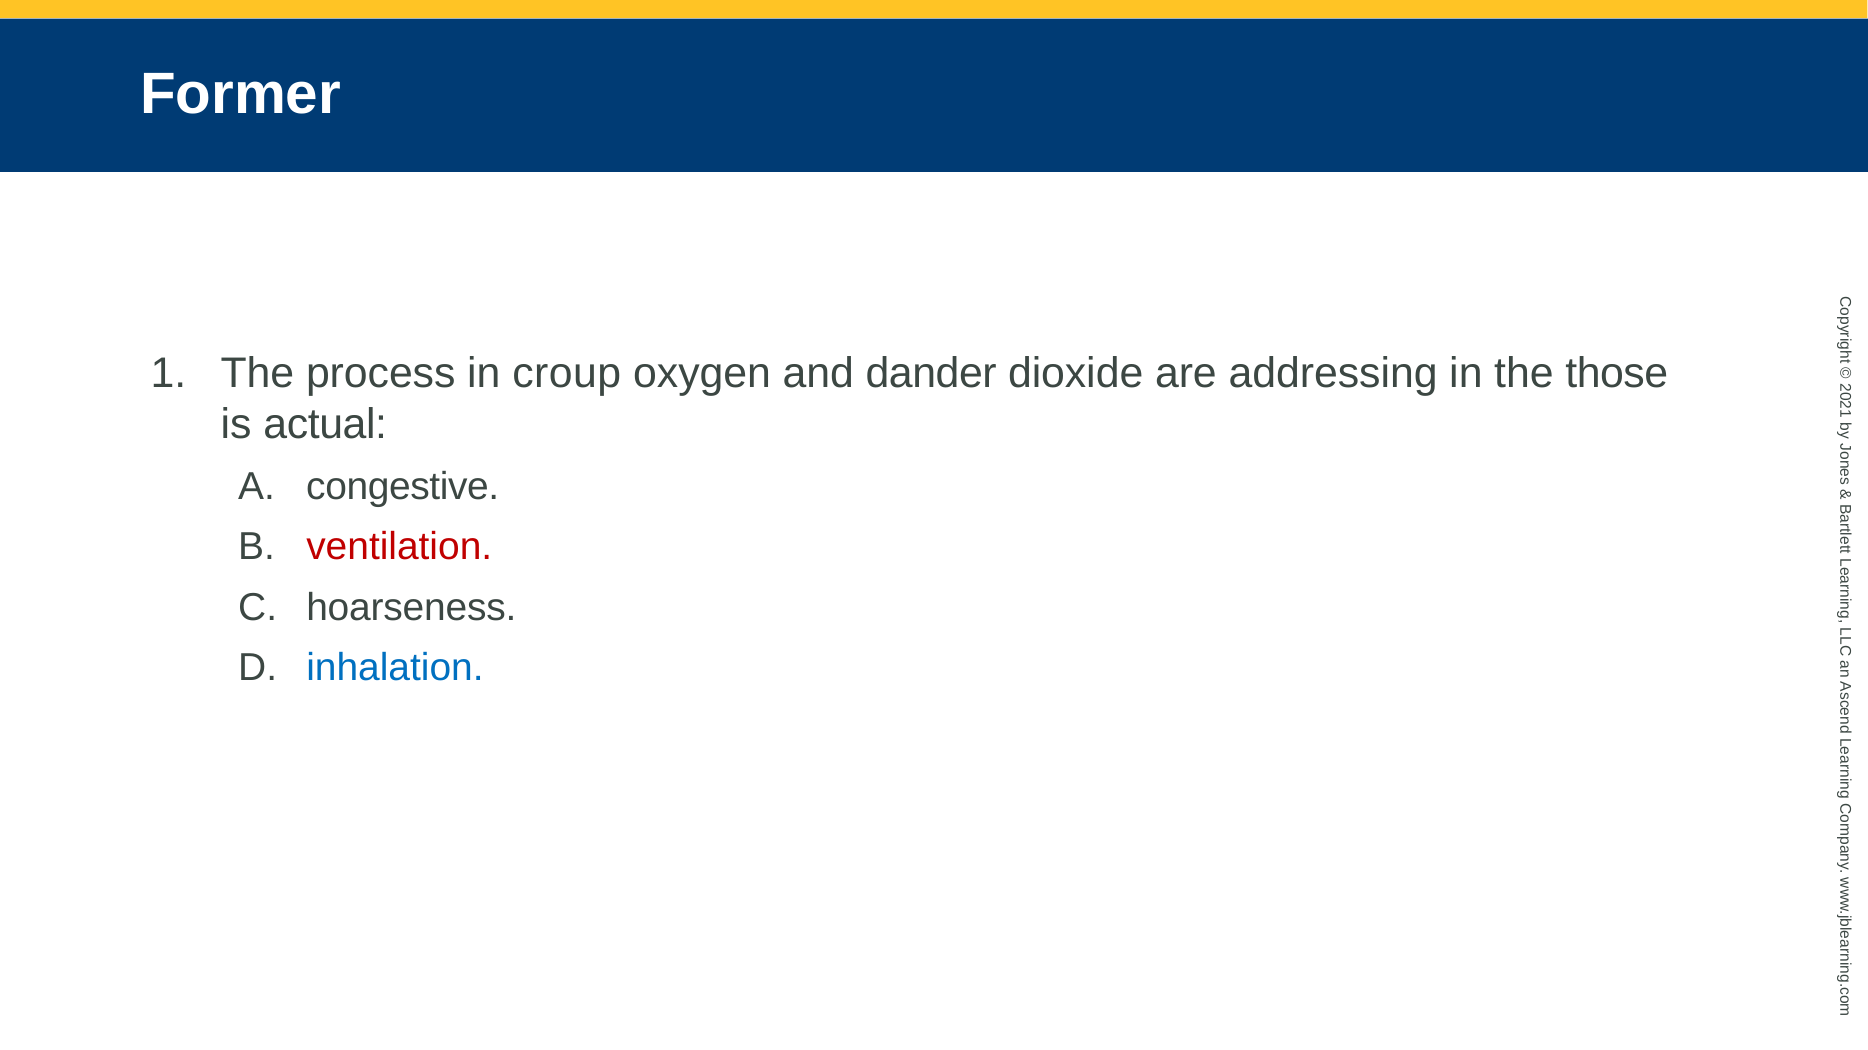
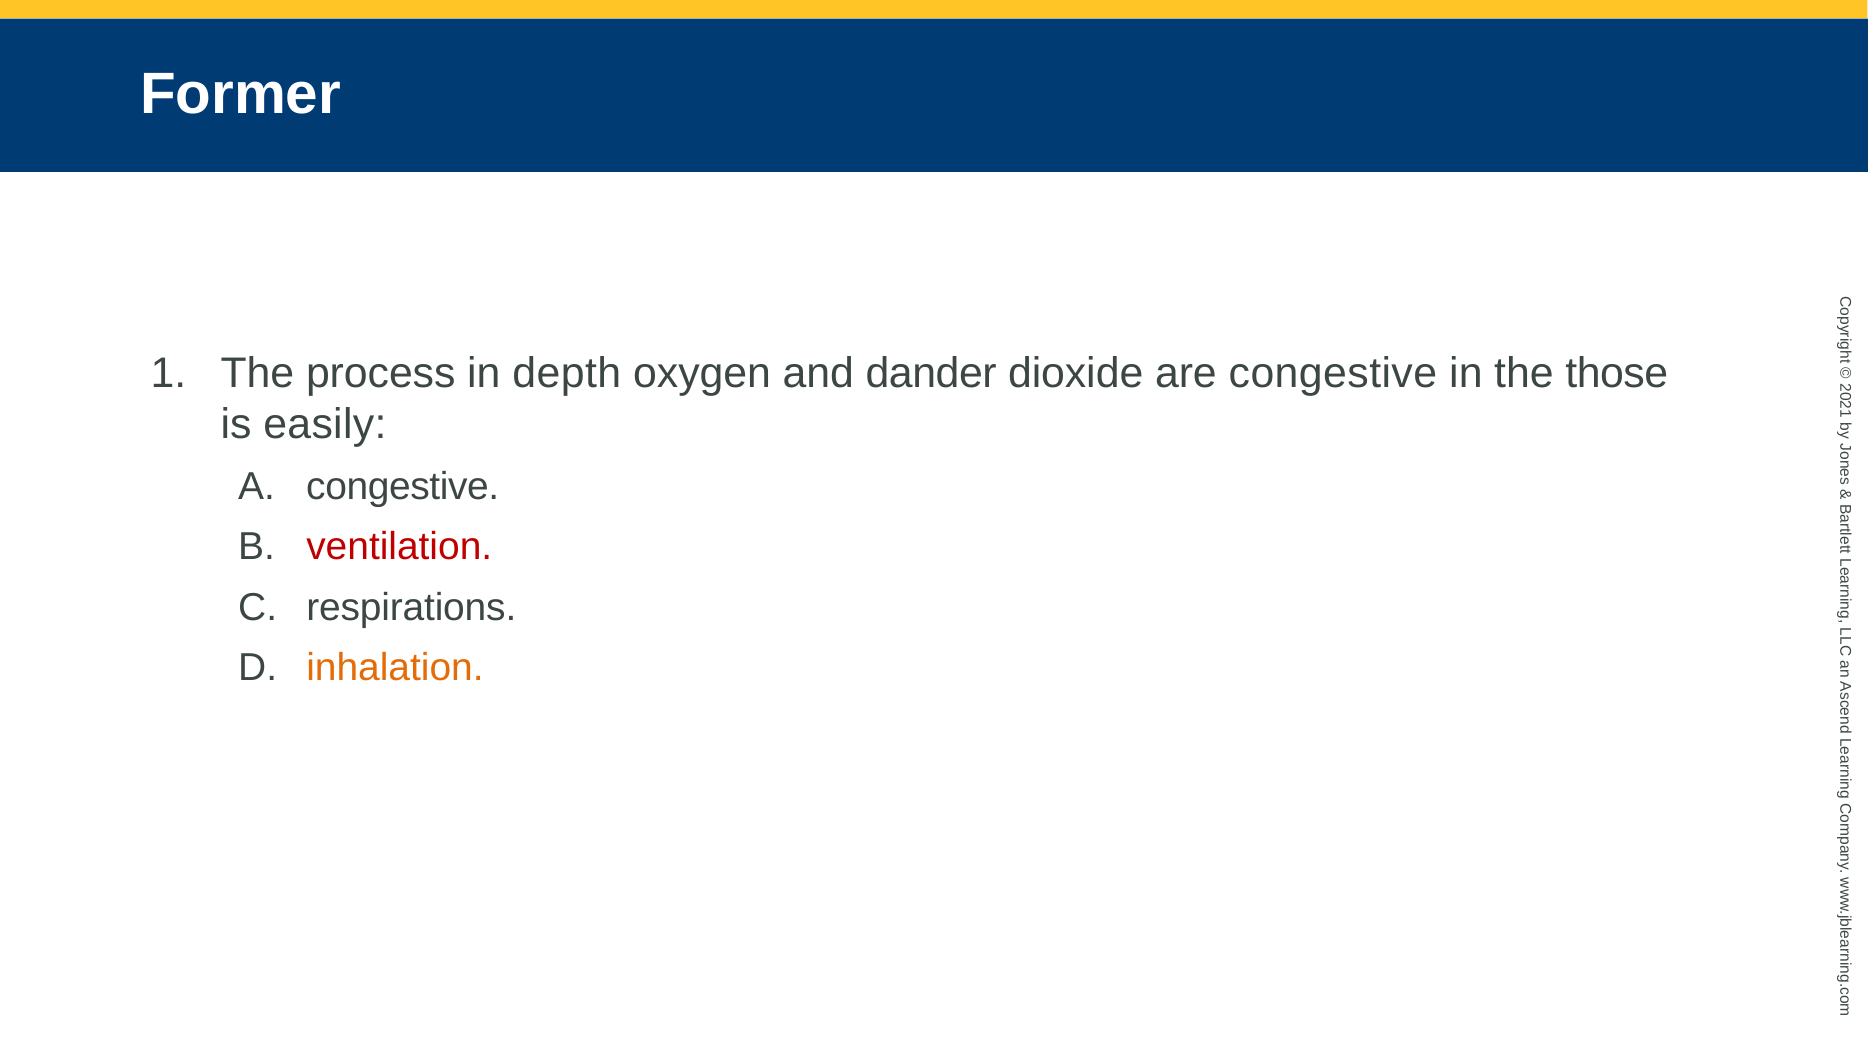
croup: croup -> depth (567, 373)
are addressing: addressing -> congestive (1333, 373)
actual: actual -> easily (325, 425)
hoarseness: hoarseness -> respirations (411, 608)
inhalation colour: blue -> orange (395, 668)
